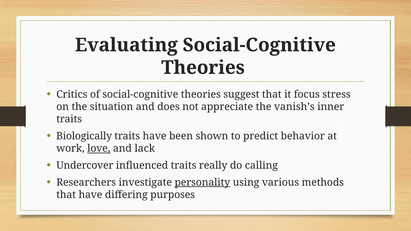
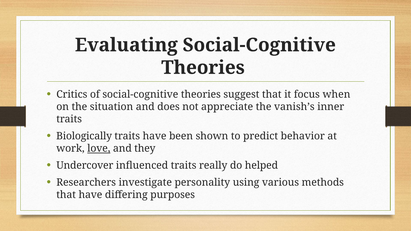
stress: stress -> when (337, 95)
lack: lack -> they (145, 149)
calling: calling -> helped (261, 166)
personality underline: present -> none (202, 182)
